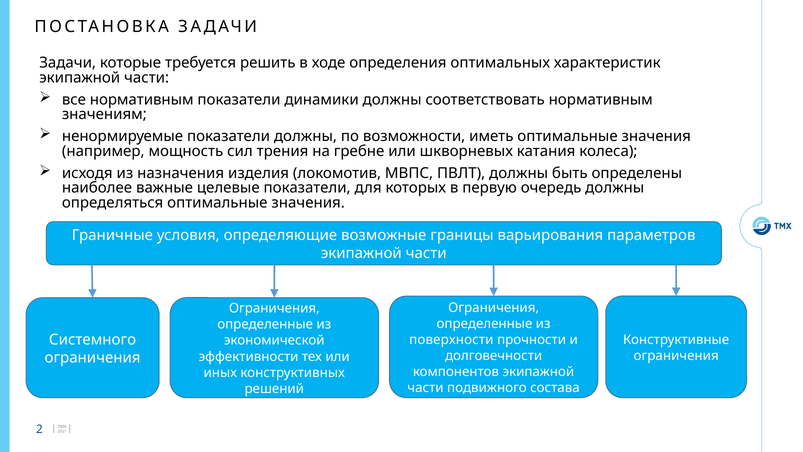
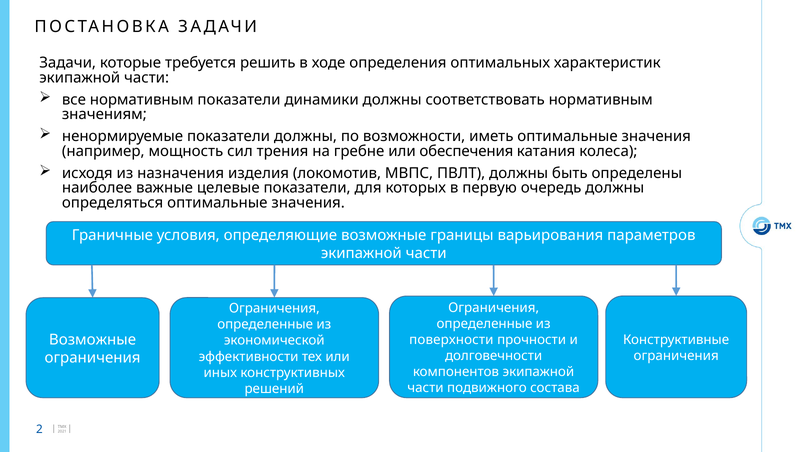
шкворневых: шкворневых -> обеспечения (466, 151)
Системного: Системного -> Возможные (93, 339)
